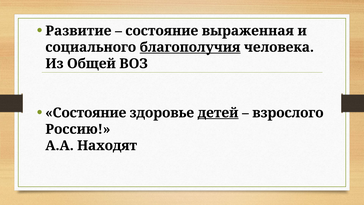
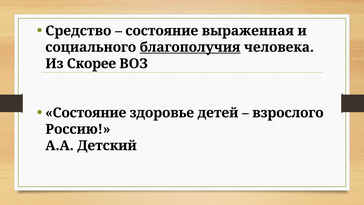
Развитие: Развитие -> Средство (78, 31)
Общей: Общей -> Скорее (91, 64)
детей underline: present -> none (218, 113)
Находят: Находят -> Детский (107, 145)
